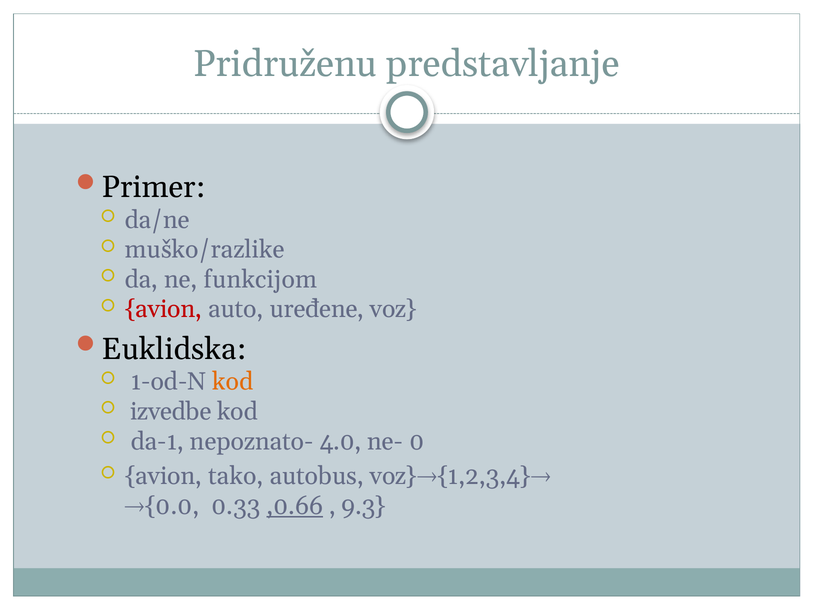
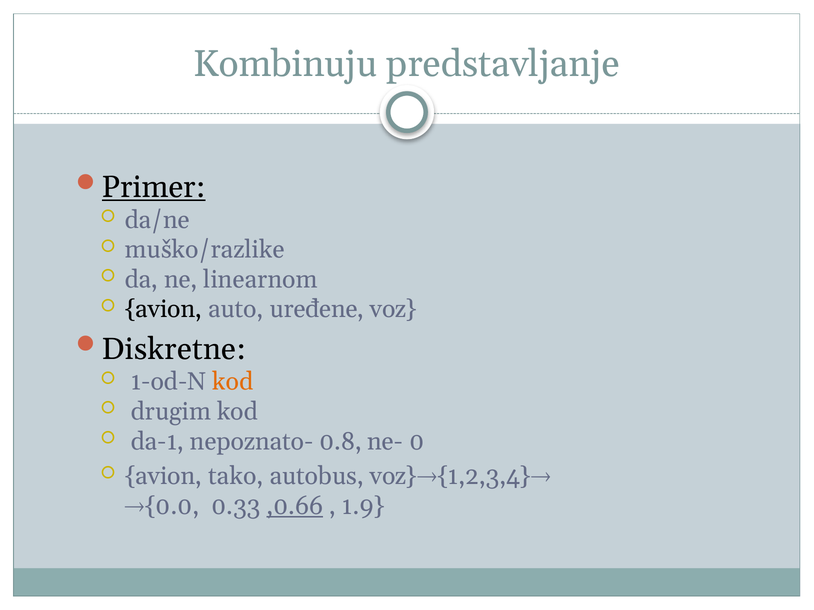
Pridruženu: Pridruženu -> Kombinuju (285, 64)
Primer underline: none -> present (154, 187)
funkcijom: funkcijom -> linearnom (261, 280)
avion colour: red -> black (163, 310)
Euklidska: Euklidska -> Diskretne (174, 349)
izvedbe: izvedbe -> drugim (171, 412)
4.0: 4.0 -> 0.8 (340, 442)
9.3: 9.3 -> 1.9 (363, 506)
